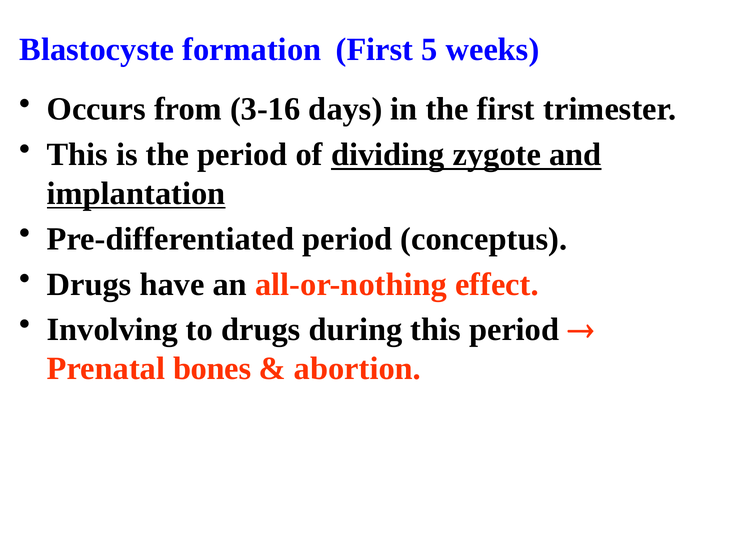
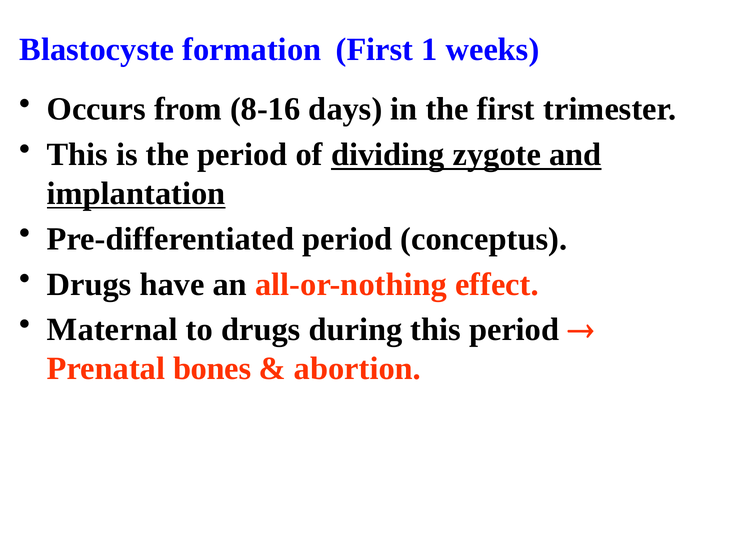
5: 5 -> 1 (429, 50)
3-16: 3-16 -> 8-16 (265, 109)
Involving: Involving -> Maternal (112, 330)
